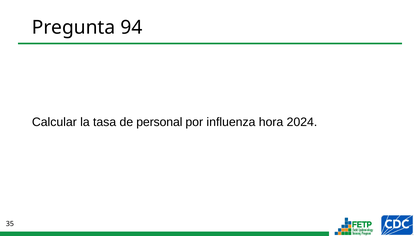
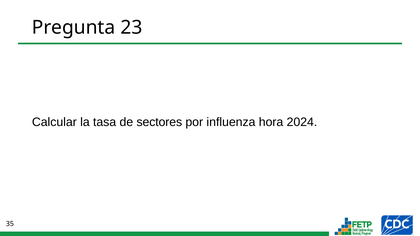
94: 94 -> 23 (131, 28)
personal: personal -> sectores (159, 122)
